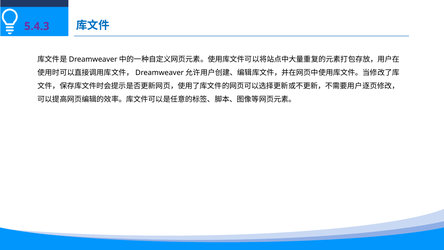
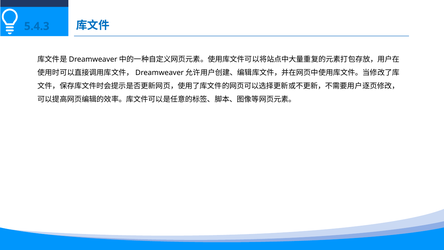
5.4.3 colour: purple -> blue (37, 26)
